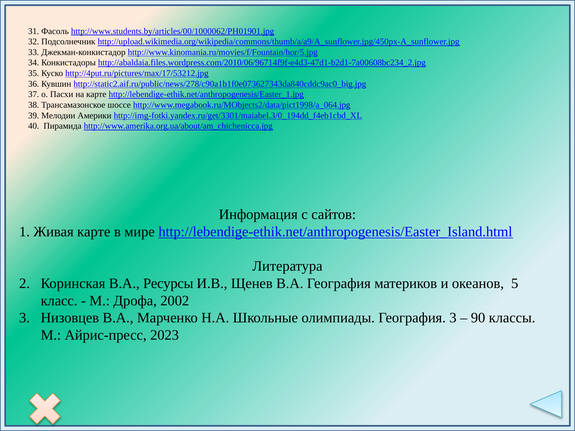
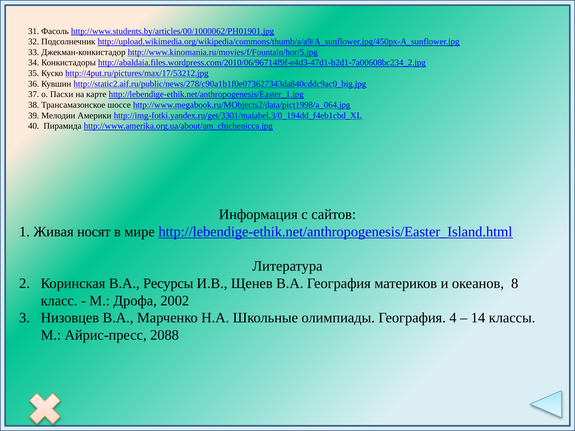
карте: карте -> носят (94, 232)
5: 5 -> 8 (515, 284)
География 3: 3 -> 4 (453, 318)
90: 90 -> 14 (478, 318)
2023: 2023 -> 2088 (165, 335)
